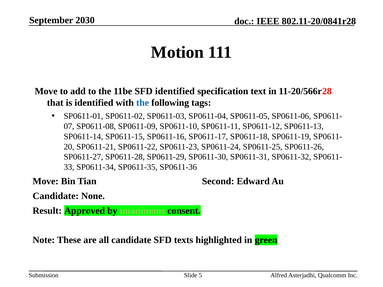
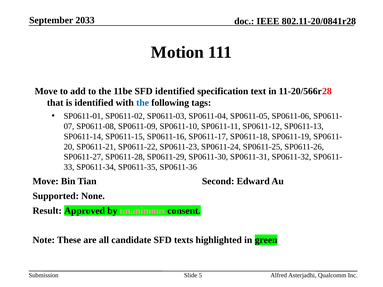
2030: 2030 -> 2033 (85, 20)
Candidate: Candidate -> Supported (56, 196)
unanimous colour: light green -> pink (142, 211)
